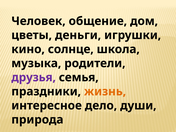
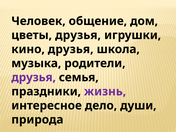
цветы деньги: деньги -> друзья (78, 35)
кино солнце: солнце -> друзья (71, 49)
жизнь colour: orange -> purple (105, 91)
